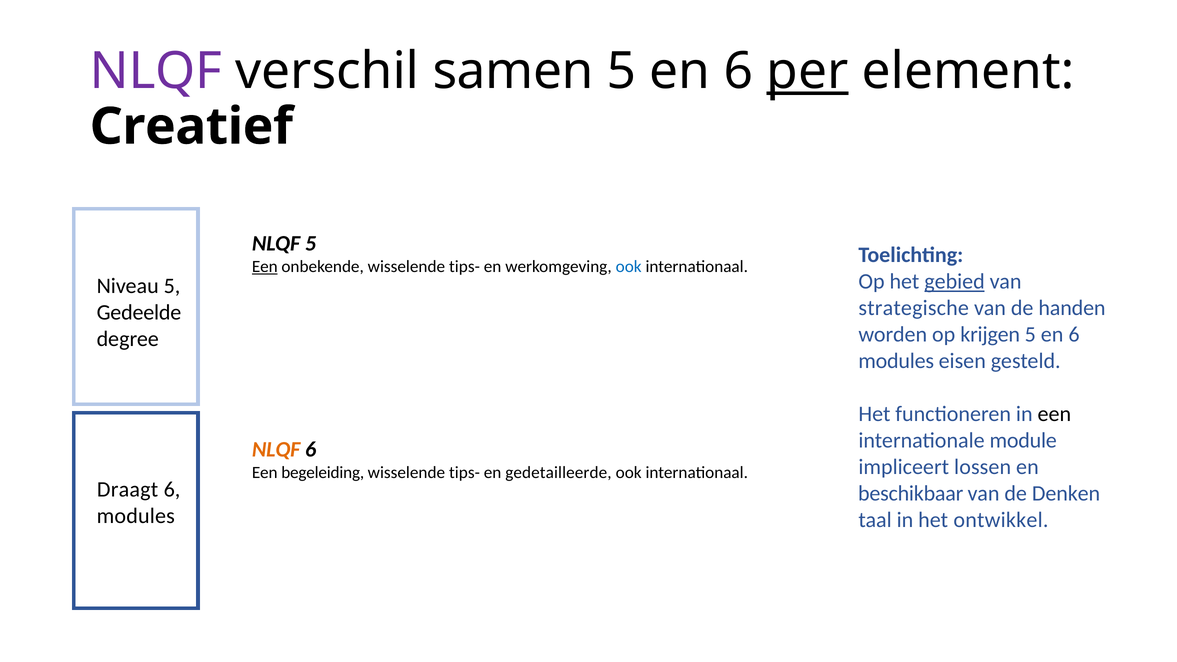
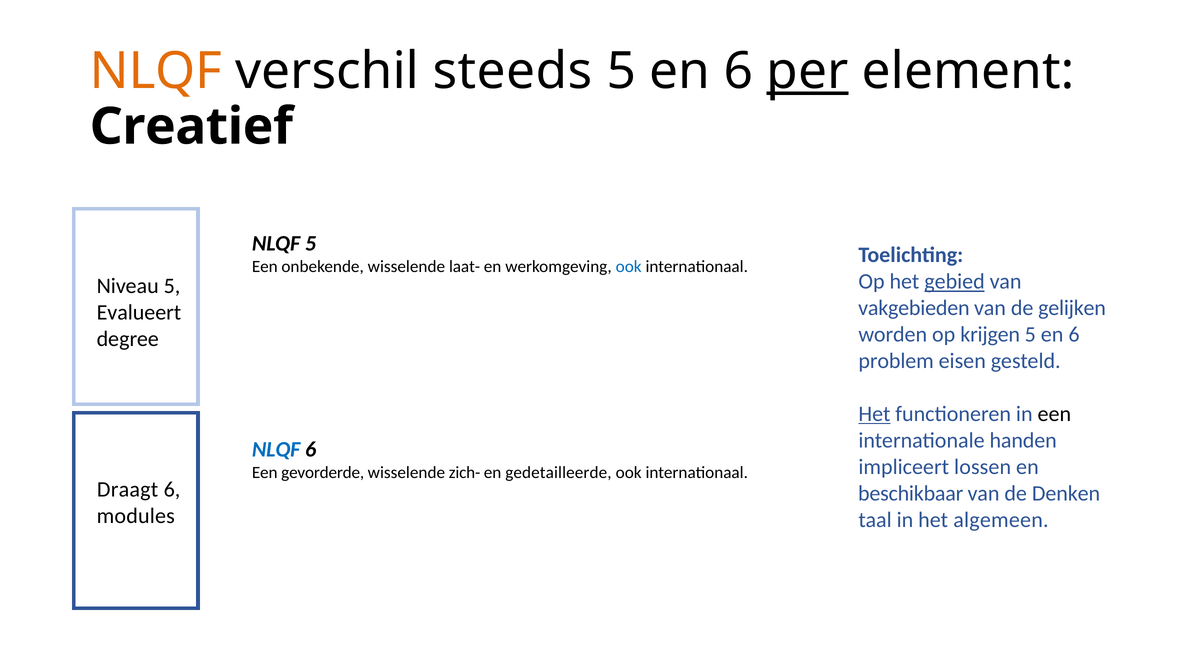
NLQF colour: purple -> orange (156, 71)
samen: samen -> steeds (513, 71)
Een underline: present -> none (265, 266)
onbekende wisselende tips-: tips- -> laat- (465, 266)
strategische: strategische -> vakgebieden (914, 308)
handen: handen -> gelijken (1072, 308)
Gedeelde: Gedeelde -> Evalueert (139, 312)
modules: modules -> problem (896, 361)
Het underline: none -> present (874, 414)
module: module -> handen (1023, 441)
NLQF colour: orange -> blue (276, 449)
begeleiding: begeleiding -> gevorderde (323, 472)
tips-: tips- -> zich- (465, 472)
ontwikkel: ontwikkel -> algemeen (1001, 520)
